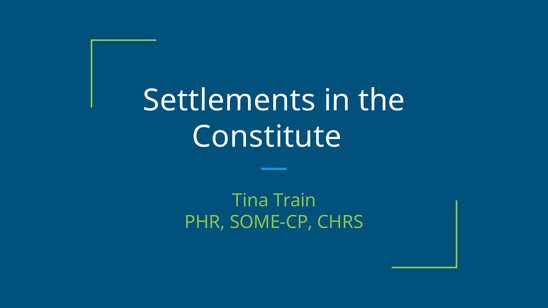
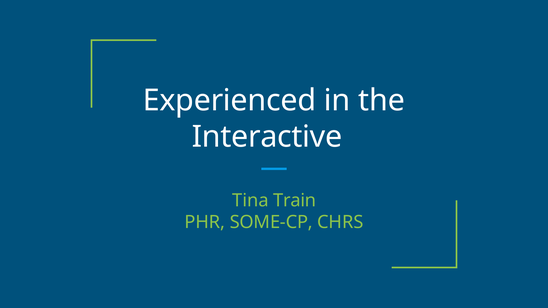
Settlements: Settlements -> Experienced (229, 100)
Constitute: Constitute -> Interactive (267, 137)
